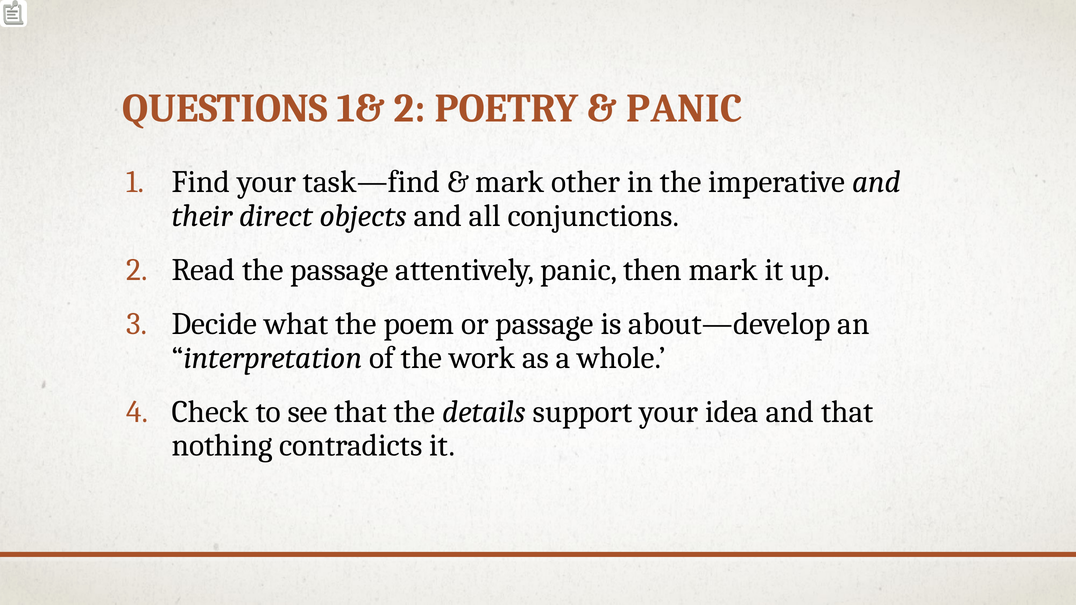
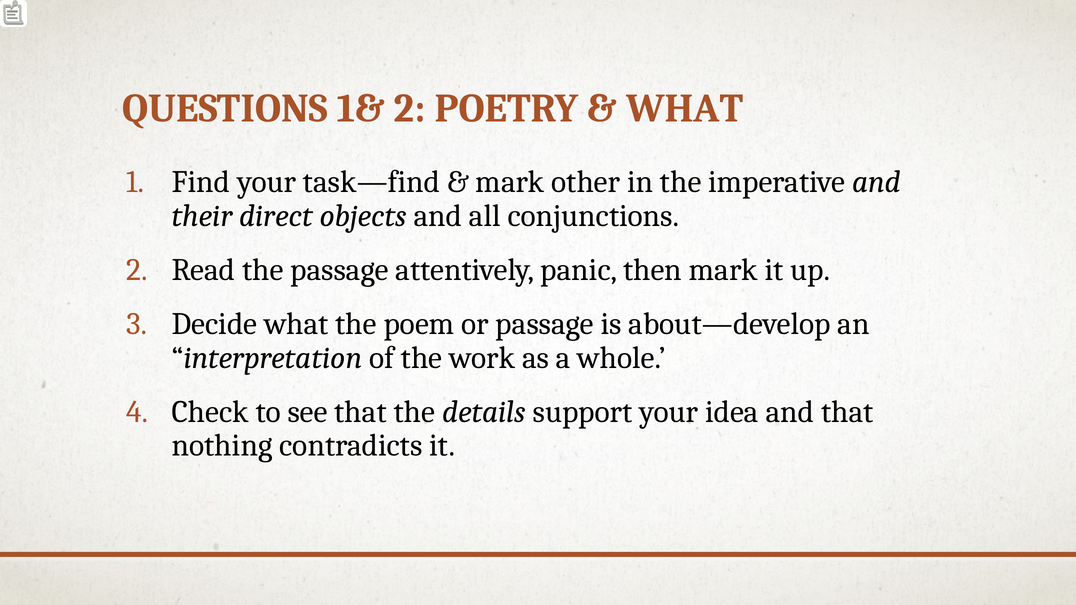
PANIC: PANIC -> WHAT (685, 108)
